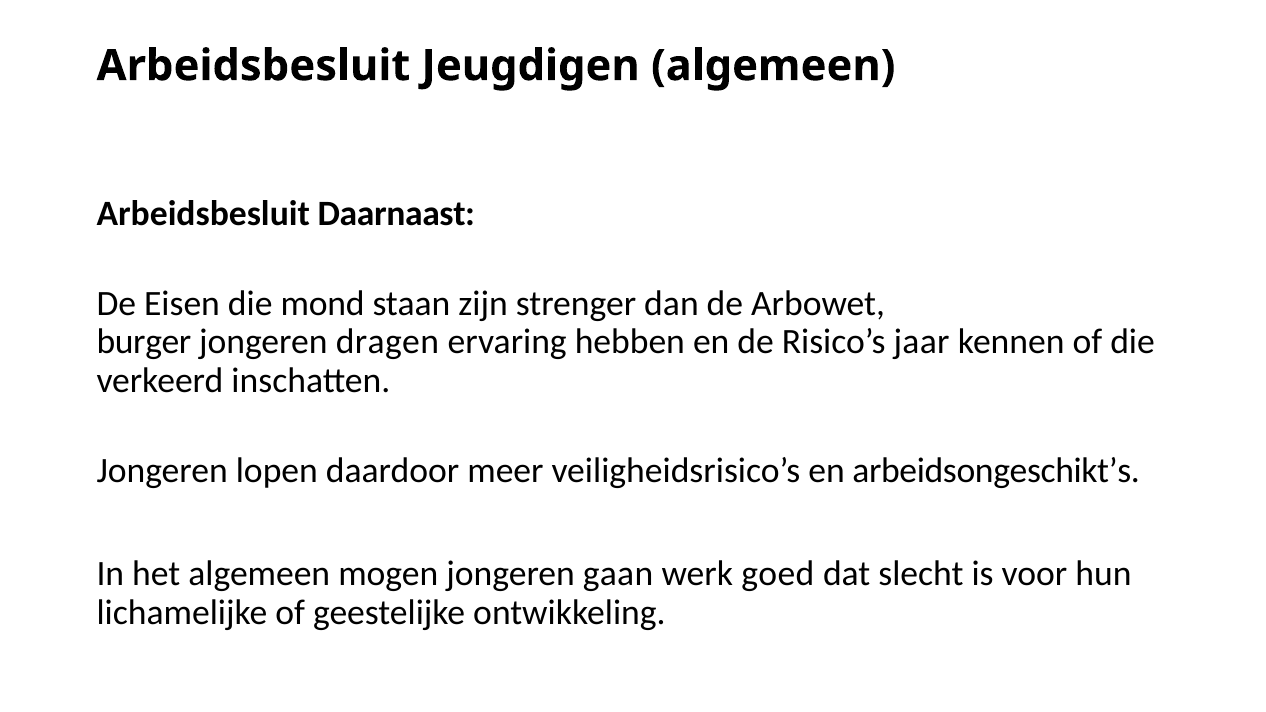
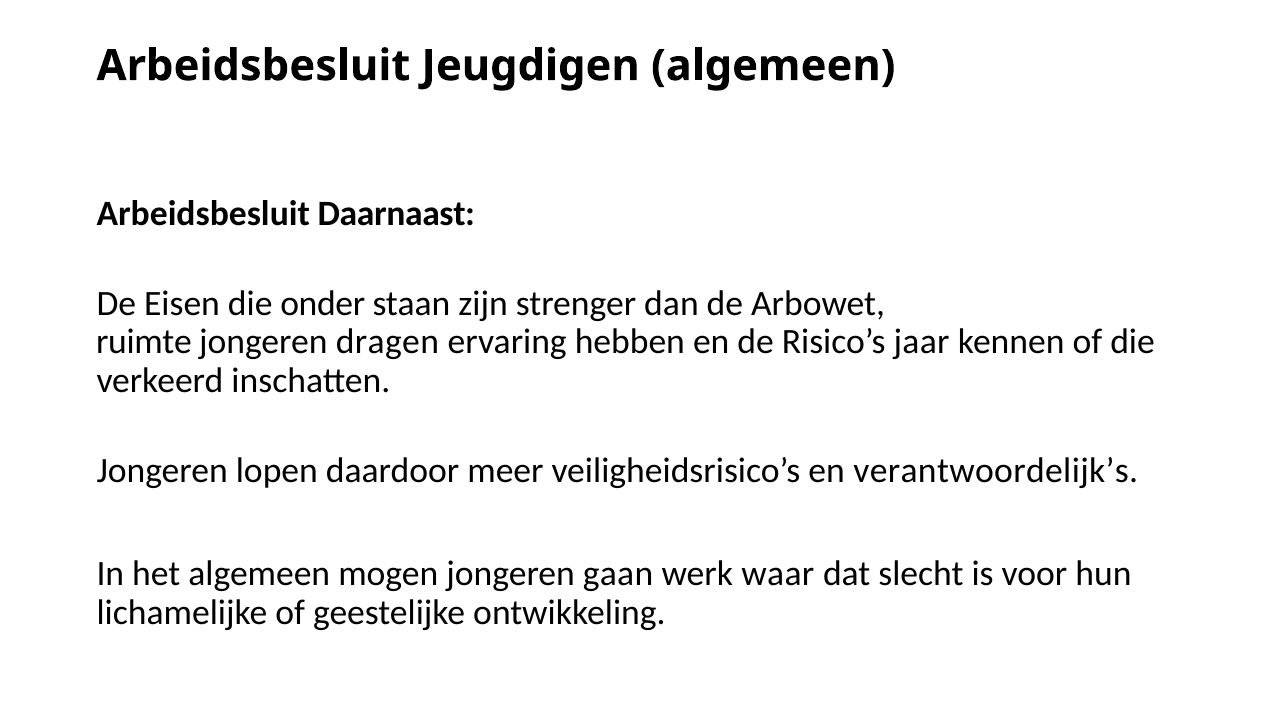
mond: mond -> onder (323, 304)
burger: burger -> ruimte (144, 342)
arbeidsongeschikt’s: arbeidsongeschikt’s -> verantwoordelijk’s (996, 471)
goed: goed -> waar (778, 574)
